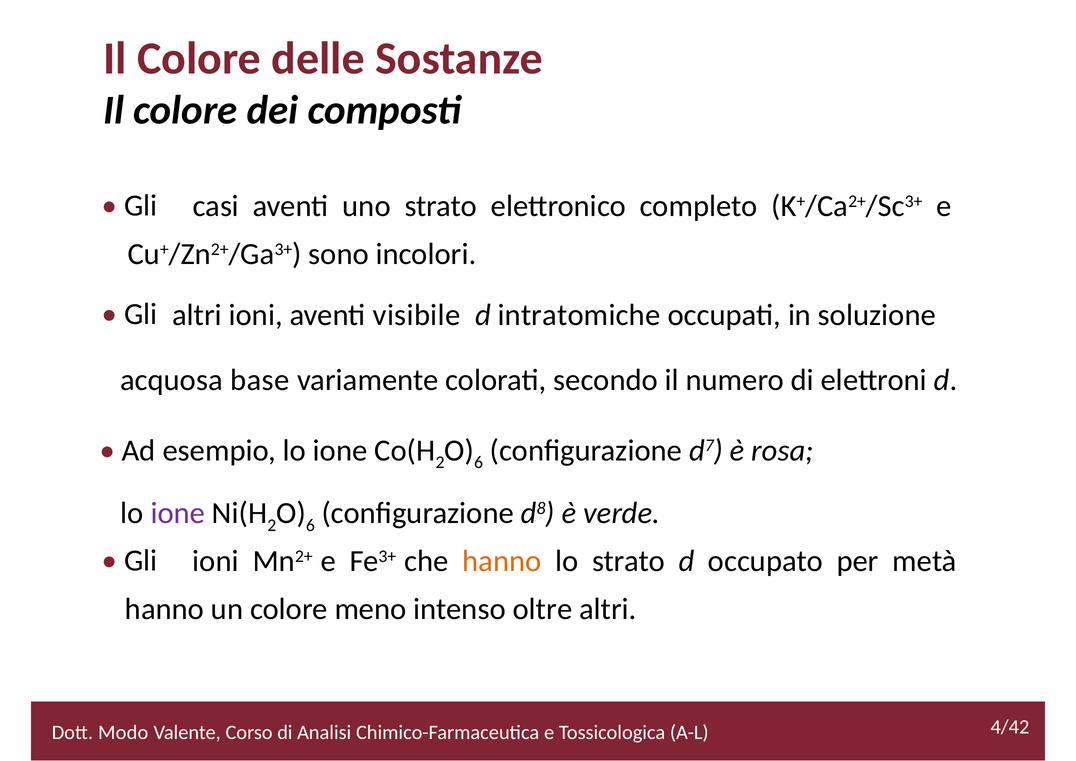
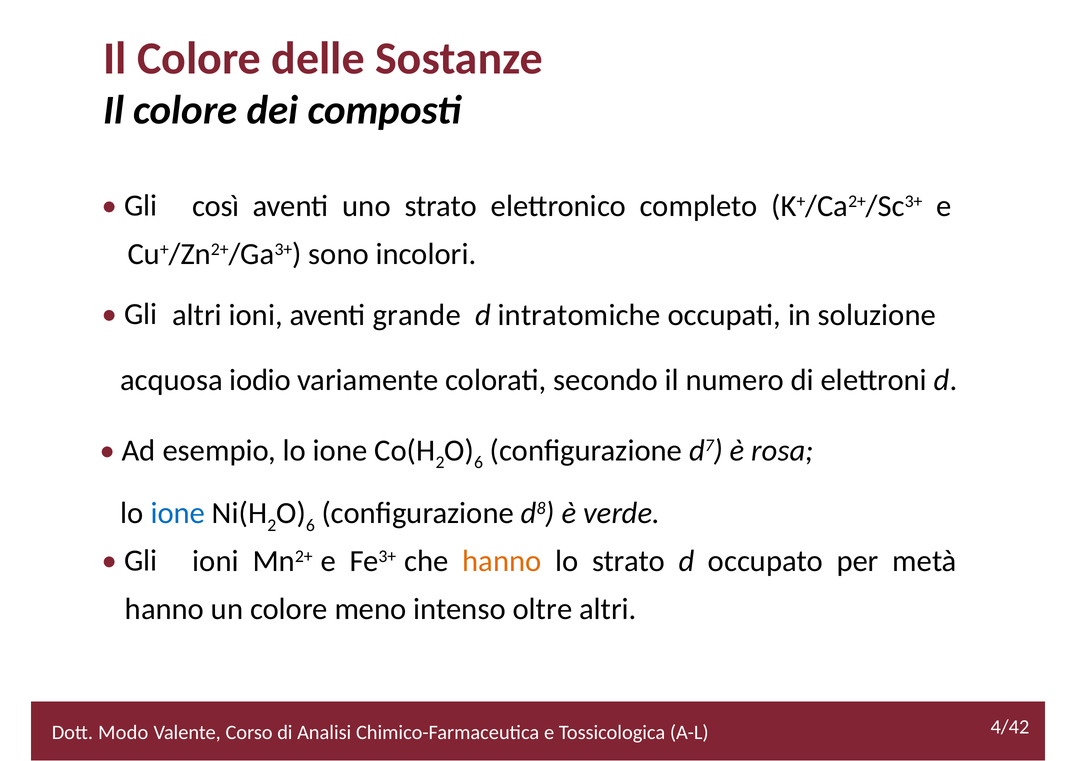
casi: casi -> così (216, 206)
visibile: visibile -> grande (417, 315)
base: base -> iodio (260, 380)
ione colour: purple -> blue (178, 513)
